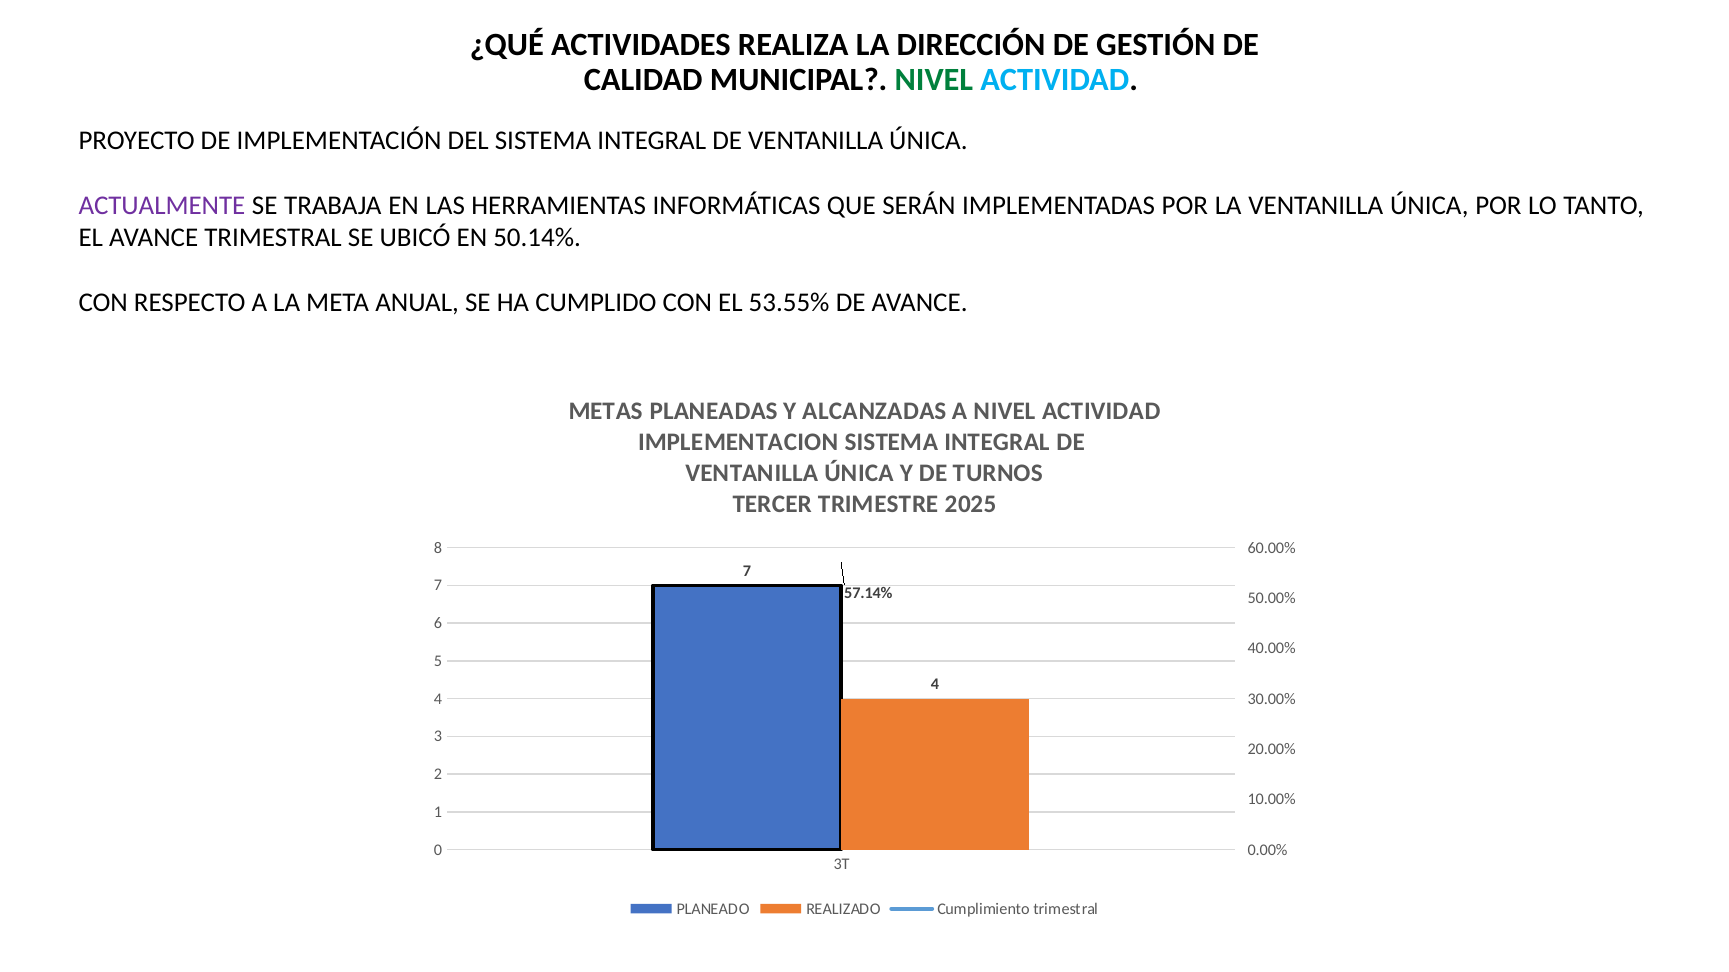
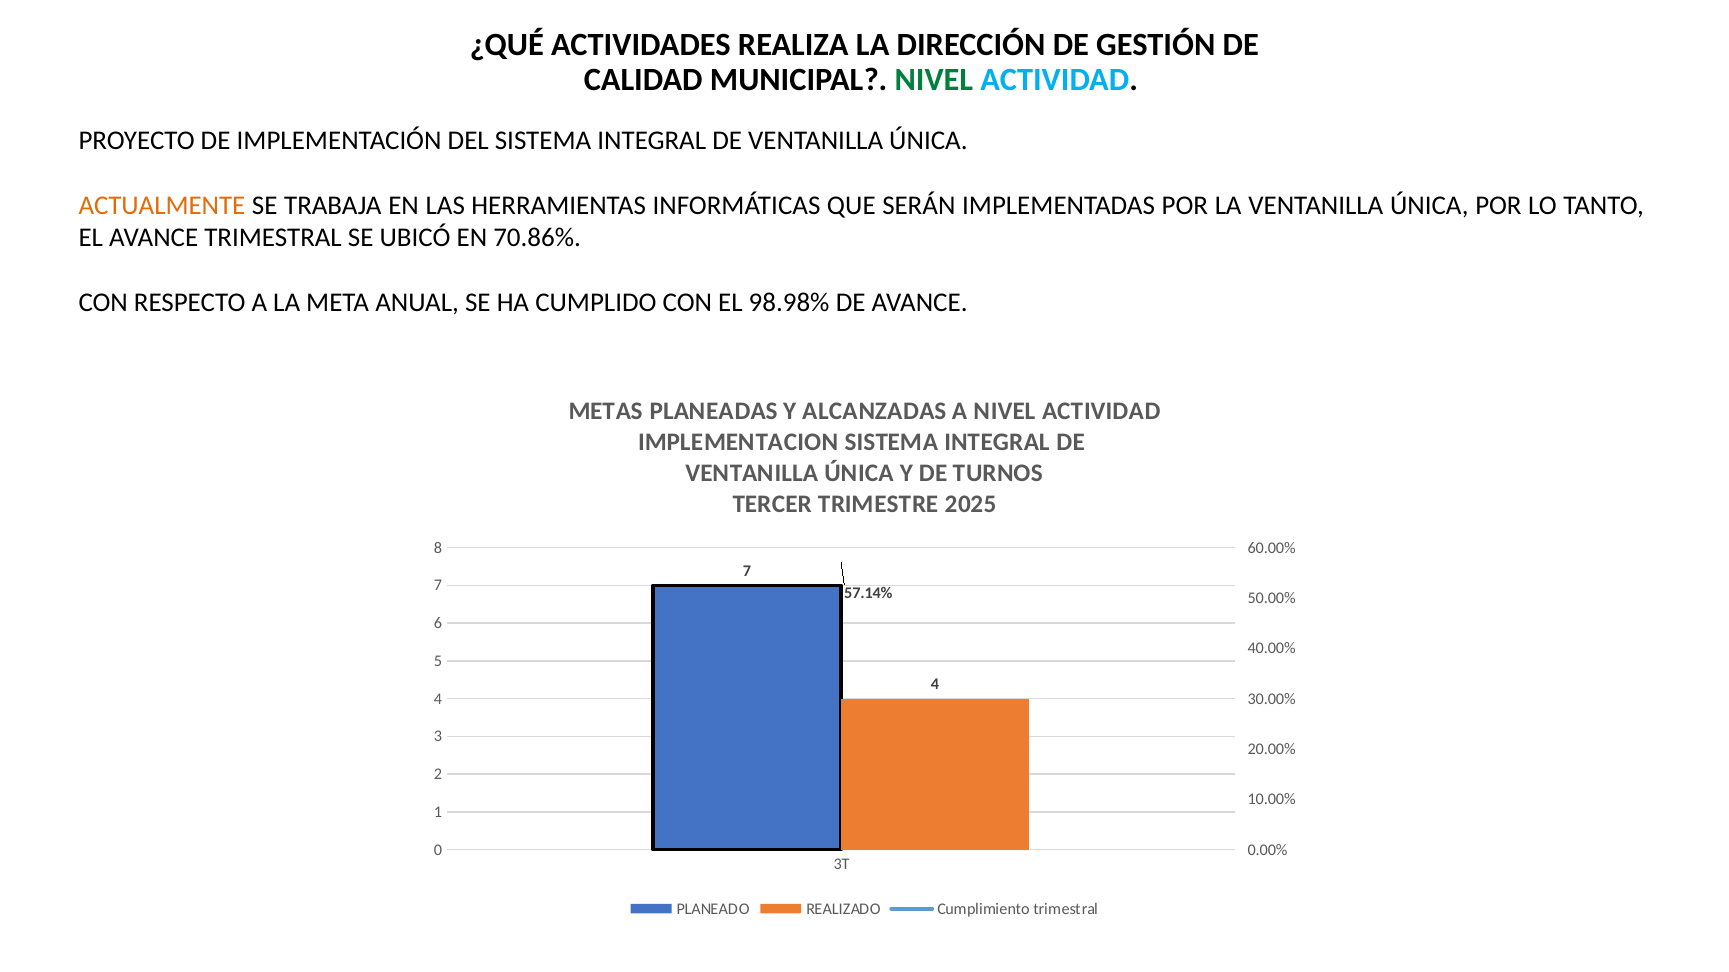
ACTUALMENTE colour: purple -> orange (162, 205)
50.14%: 50.14% -> 70.86% (537, 238)
53.55%: 53.55% -> 98.98% (789, 303)
